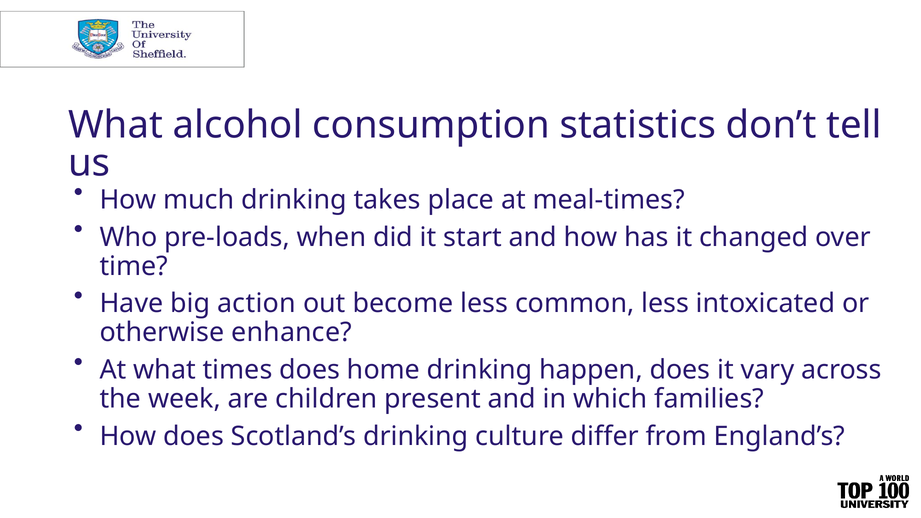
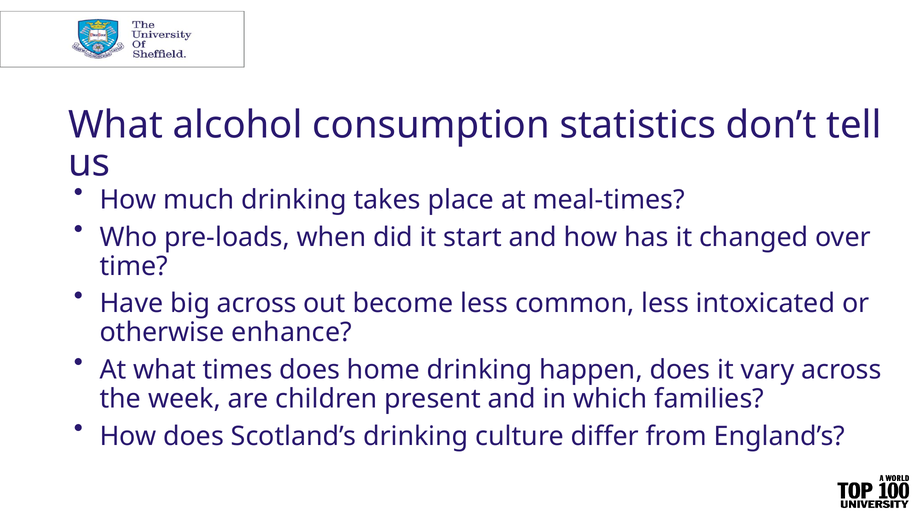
big action: action -> across (257, 304)
